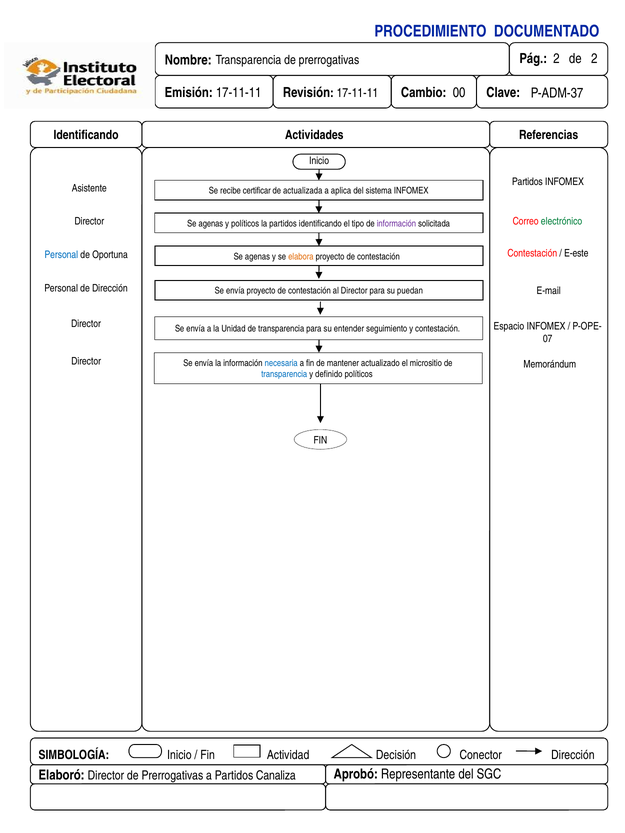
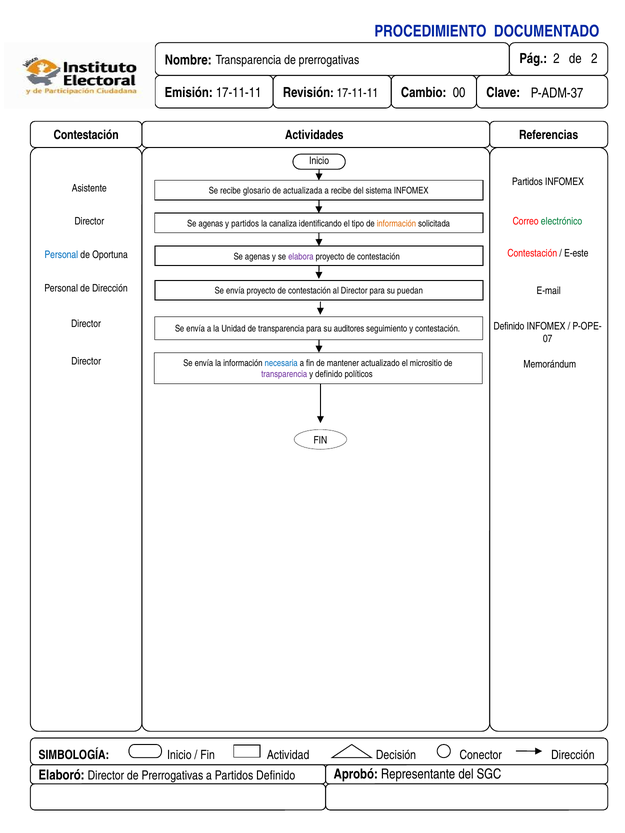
Identificando: Identificando -> Contestación (86, 135)
certificar: certificar -> glosario (257, 191)
a aplica: aplica -> recibe (341, 191)
y políticos: políticos -> partidos (245, 224)
la partidos: partidos -> canaliza (283, 224)
información colour: purple -> orange (396, 224)
elabora colour: orange -> purple (301, 257)
Espacio: Espacio -> Definido (509, 326)
entender: entender -> auditores (349, 329)
transparencia colour: blue -> purple (284, 375)
Partidos Canaliza: Canaliza -> Definido (276, 776)
